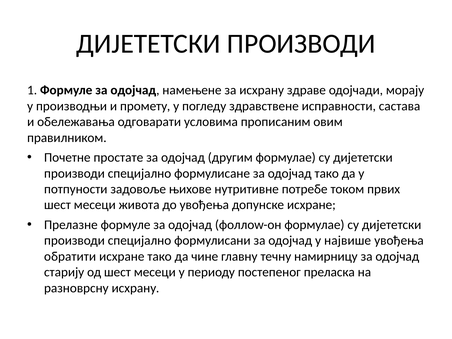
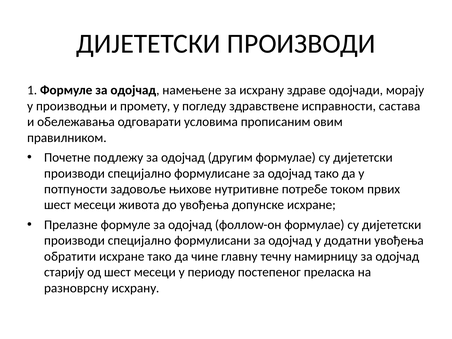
простате: простате -> подлежу (118, 157)
највише: највише -> додатни (348, 241)
